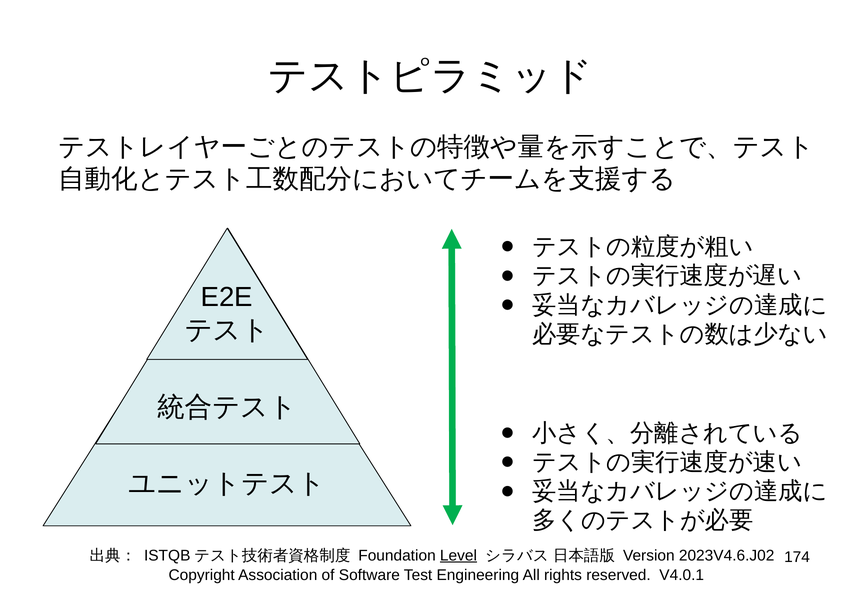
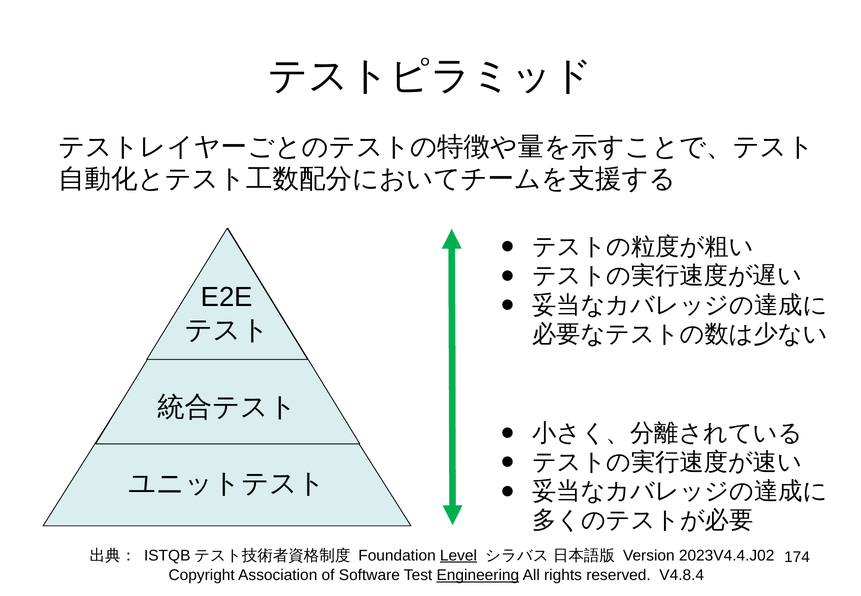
2023V4.6.J02: 2023V4.6.J02 -> 2023V4.4.J02 (727, 556)
Engineering underline: none -> present (478, 575)
V4.0.1: V4.0.1 -> V4.8.4 (682, 575)
